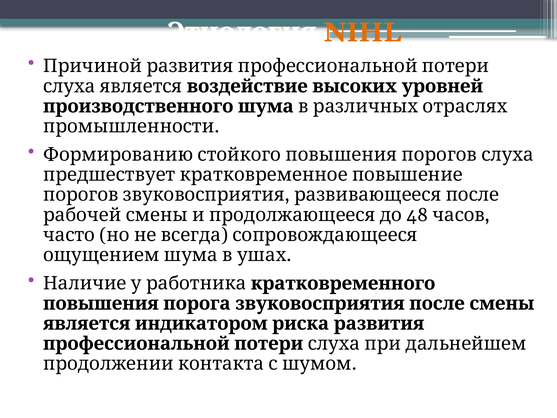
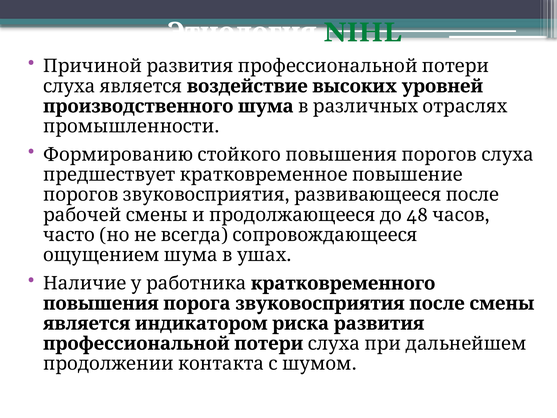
NIHL colour: orange -> green (363, 32)
